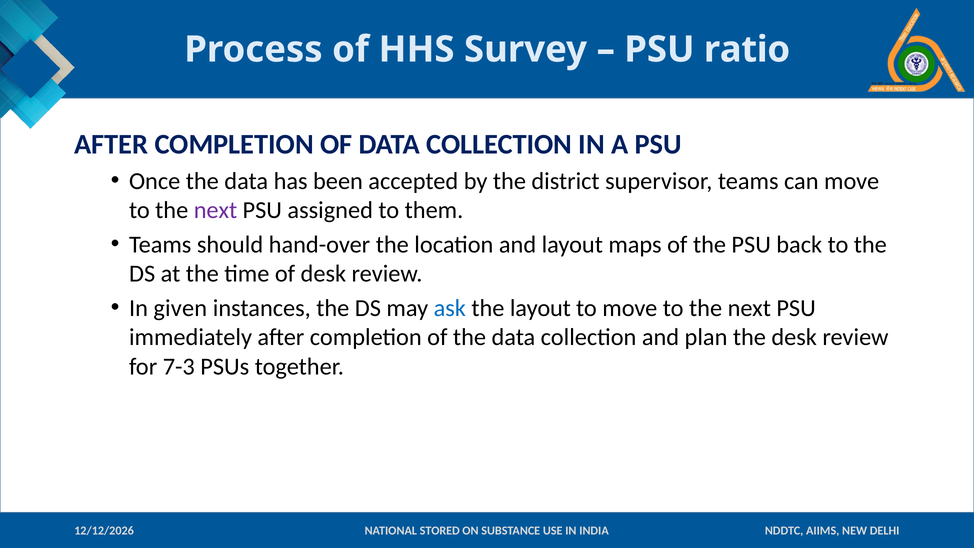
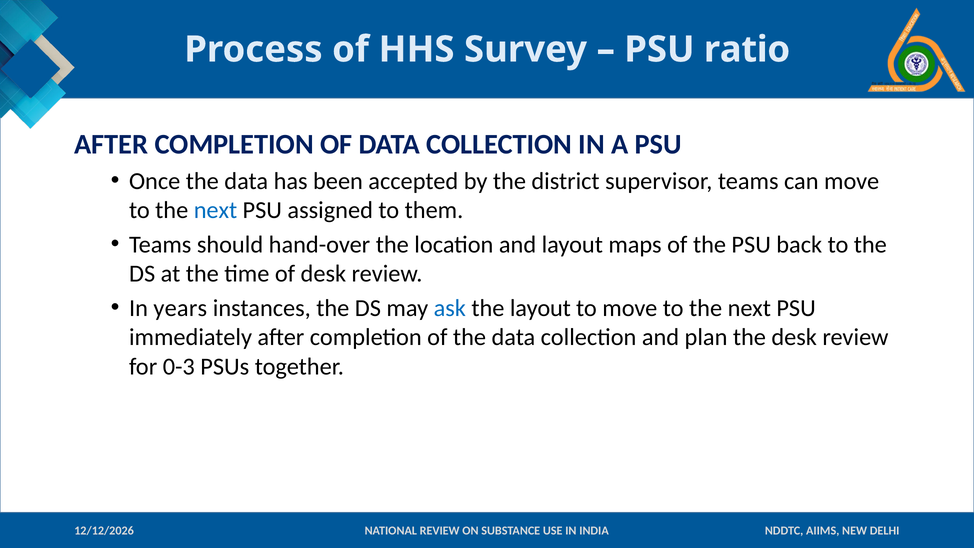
next colour: purple -> blue (215, 210)
given: given -> years (180, 308)
7-3: 7-3 -> 0-3 (179, 366)
NATIONAL STORED: STORED -> REVIEW (440, 531)
